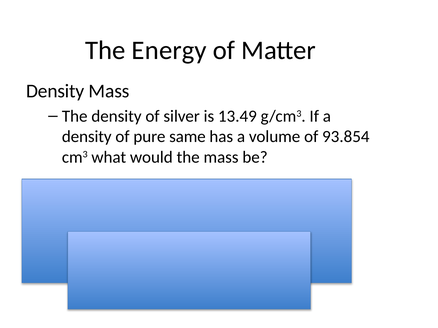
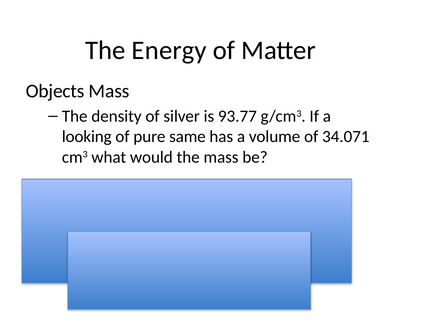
Density: Density -> Objects (55, 91)
13.49: 13.49 -> 93.77 (237, 116)
density: density -> looking (87, 137)
93.854: 93.854 -> 34.071 (346, 137)
